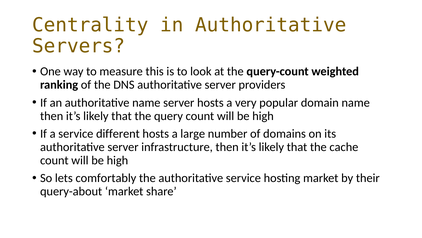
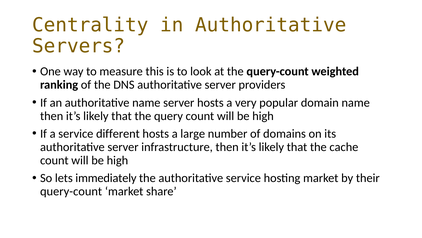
comfortably: comfortably -> immediately (106, 178)
query-about: query-about -> query-count (71, 191)
